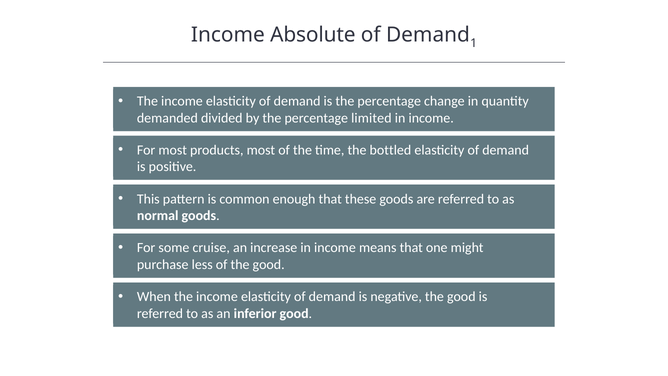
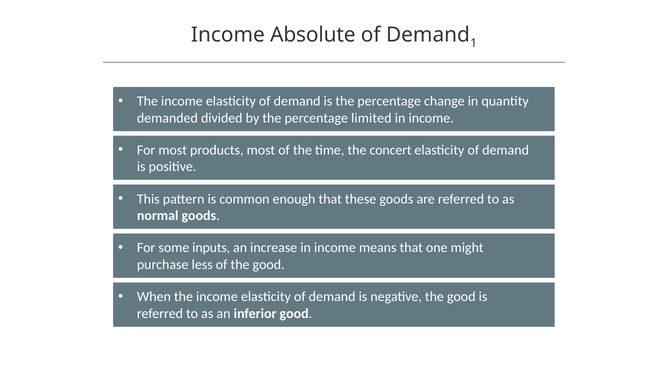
bottled: bottled -> concert (391, 150)
cruise: cruise -> inputs (211, 248)
